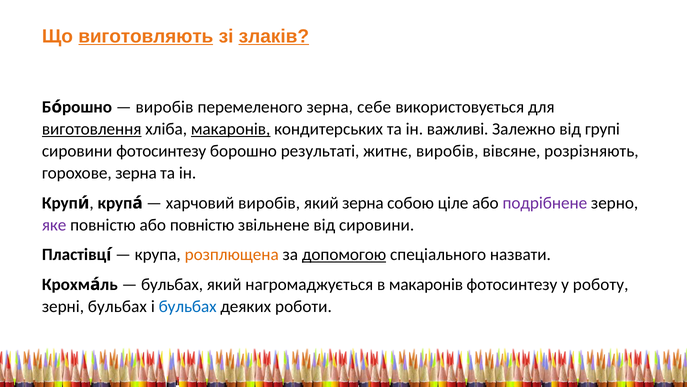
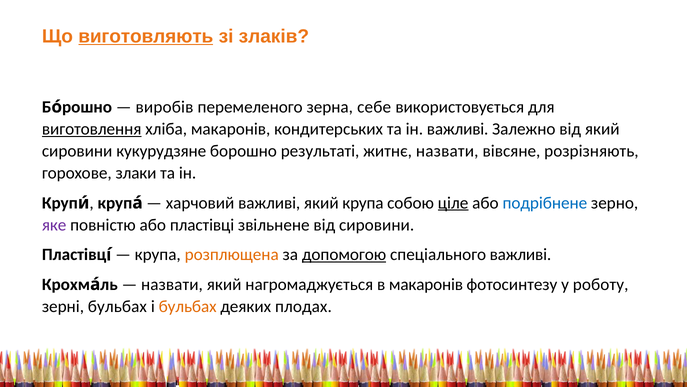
злаків underline: present -> none (274, 36)
макаронів underline: present -> none (231, 129)
від групі: групі -> який (602, 129)
сировини фотосинтезу: фотосинтезу -> кукурудзяне (161, 151)
житнє виробів: виробів -> назвати (447, 151)
горохове зерна: зерна -> злаки (136, 173)
харчовий виробів: виробів -> важливі (269, 203)
який зерна: зерна -> крупа (363, 203)
ціле underline: none -> present (453, 203)
подрібнене colour: purple -> blue (545, 203)
або повністю: повністю -> пластівці (202, 225)
спеціального назвати: назвати -> важливі (520, 254)
бульбах: бульбах -> назвати (172, 284)
бульбах colour: blue -> orange (188, 306)
роботи: роботи -> плодах (303, 306)
